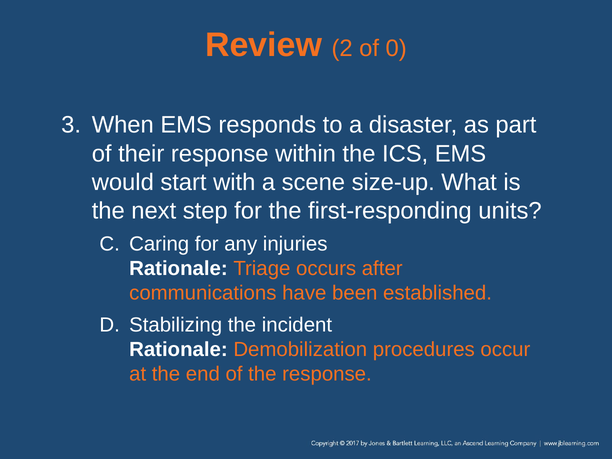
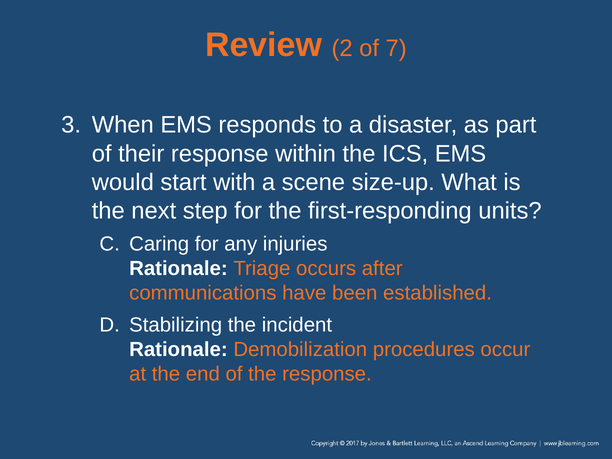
0: 0 -> 7 (396, 48)
